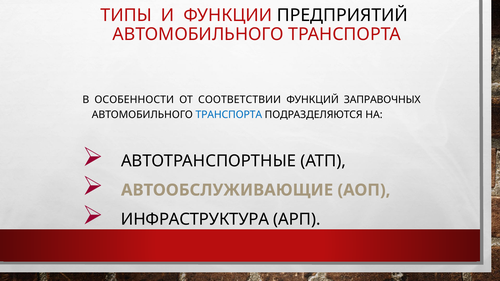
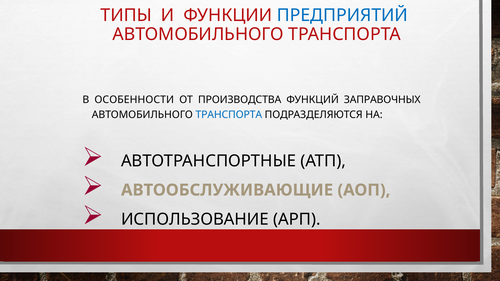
ПРЕДПРИЯТИЙ colour: black -> blue (342, 15)
СООТВЕТСТВИИ: СООТВЕТСТВИИ -> ПРОИЗВОДСТВА (240, 100)
ИНФРАСТРУКТУРА: ИНФРАСТРУКТУРА -> ИСПОЛЬЗОВАНИЕ (195, 219)
